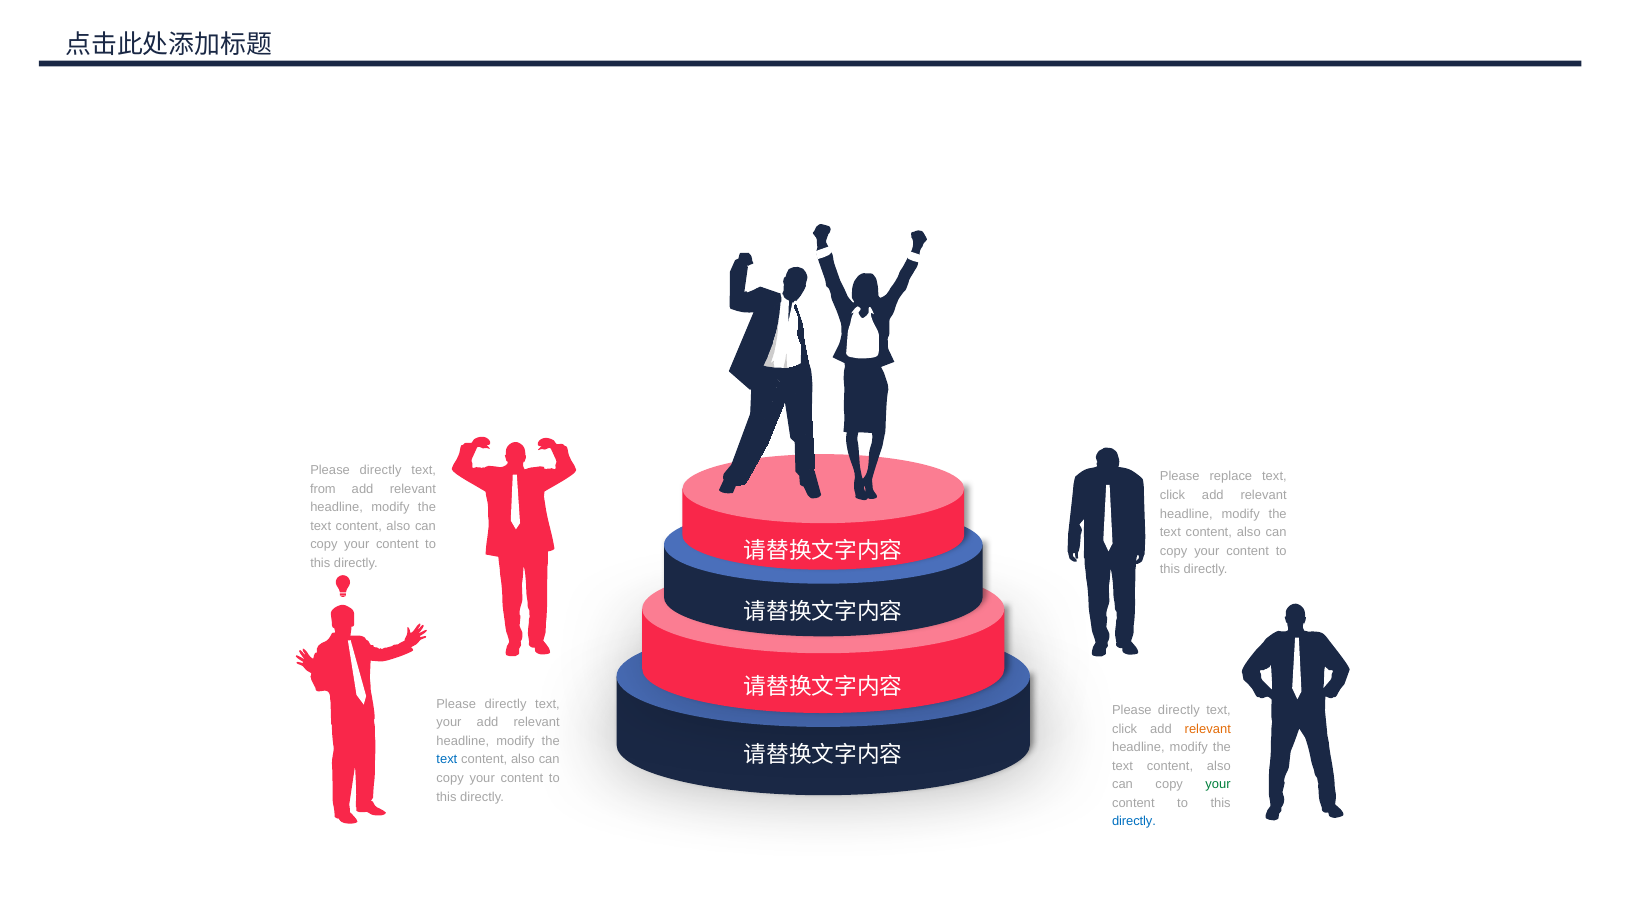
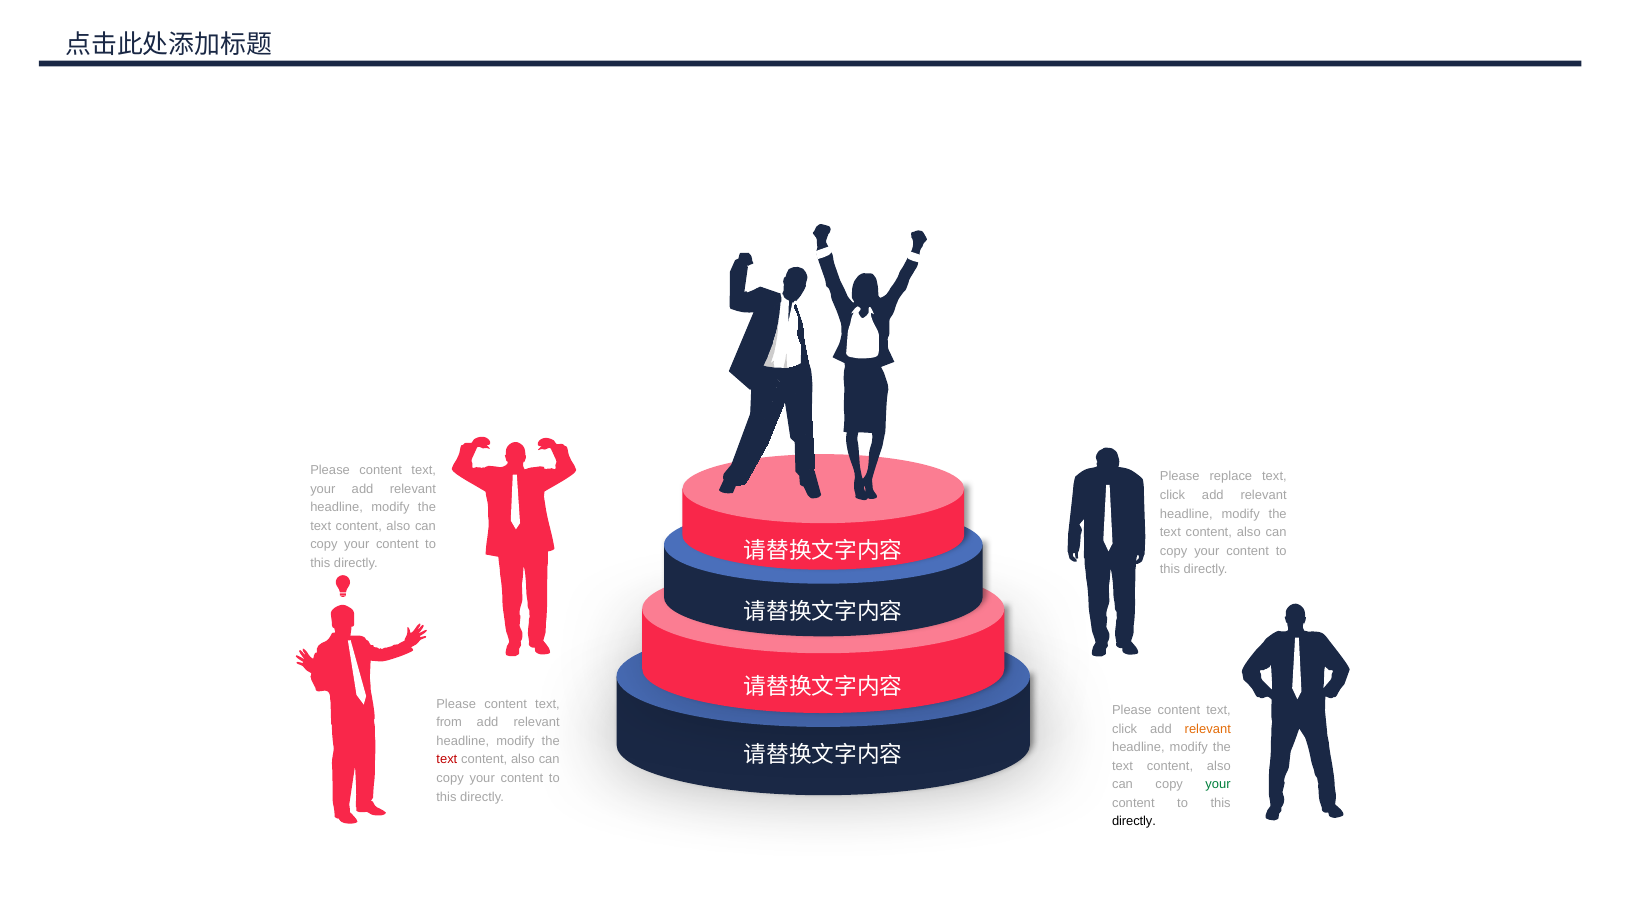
directly: directly -> content (381, 470)
from: from -> your (323, 489)
directly: directly -> content (506, 704)
directly: directly -> content (1179, 710)
your: your -> from (449, 722)
text colour: blue -> red (447, 760)
directly colour: blue -> black (1134, 822)
